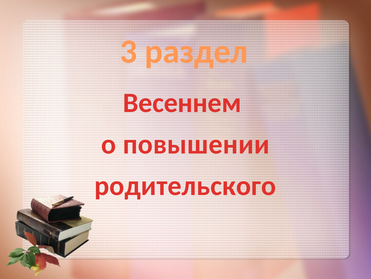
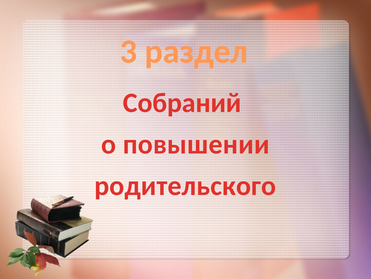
Весеннем: Весеннем -> Собраний (182, 103)
